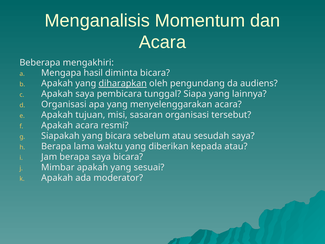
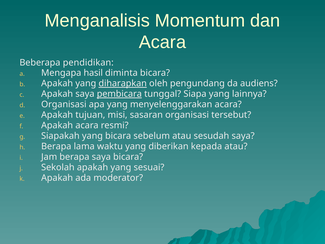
mengakhiri: mengakhiri -> pendidikan (88, 62)
pembicara underline: none -> present (119, 94)
Mimbar: Mimbar -> Sekolah (58, 167)
